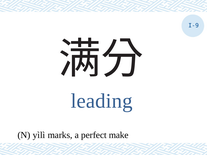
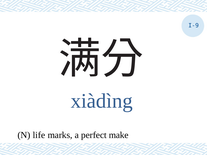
leading: leading -> xiàdìng (102, 101)
yìlì: yìlì -> life (39, 135)
